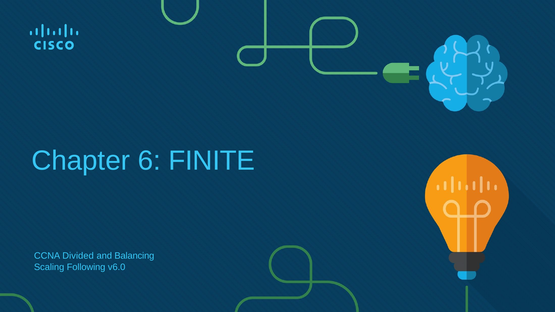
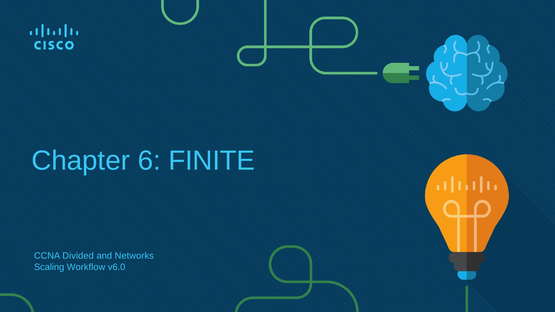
Balancing: Balancing -> Networks (134, 256)
Following: Following -> Workflow (86, 267)
